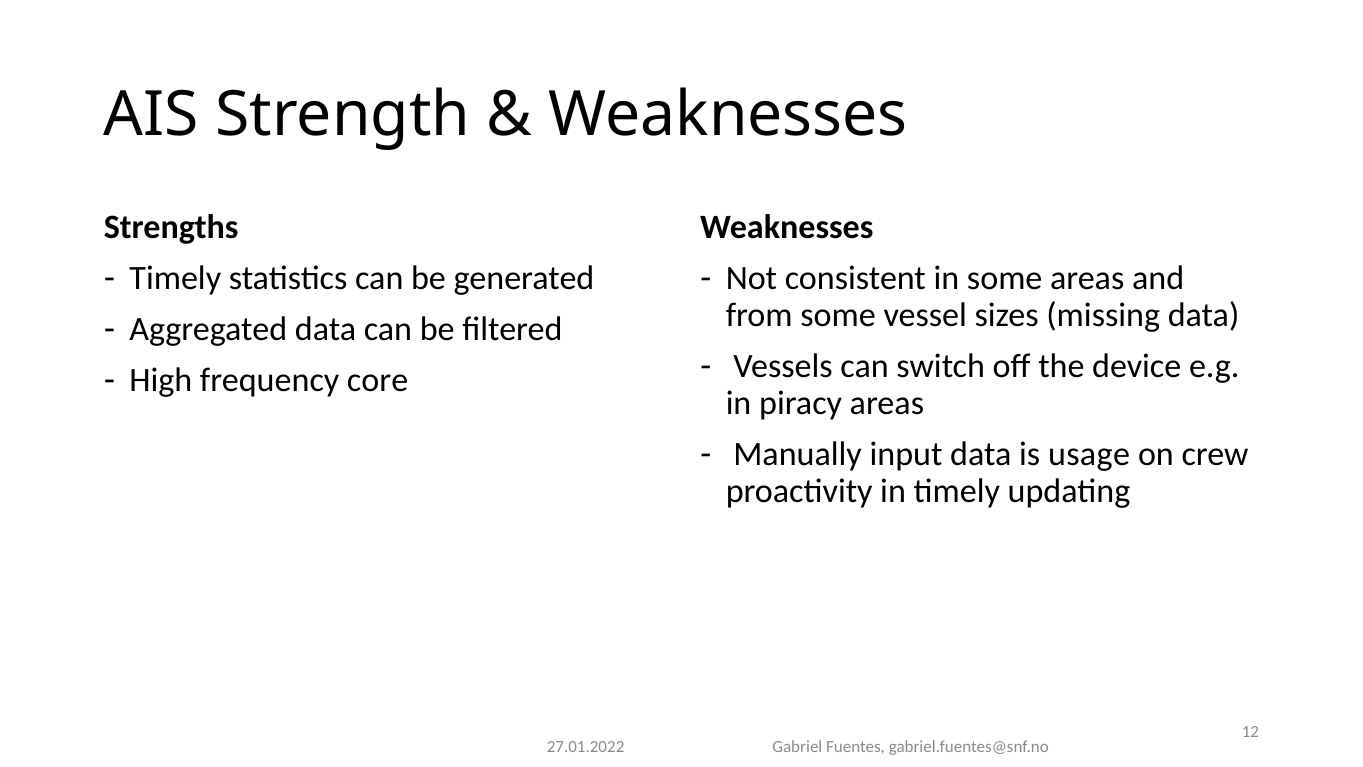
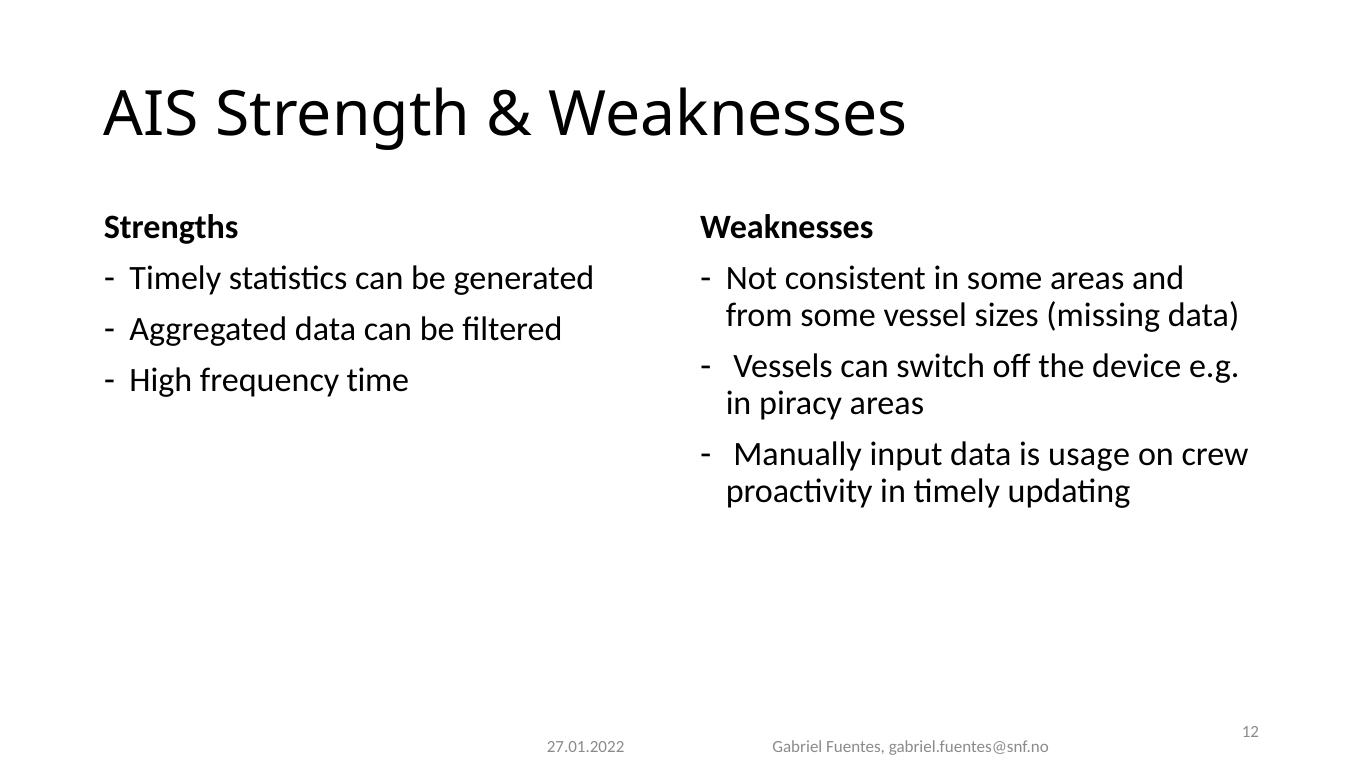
core: core -> time (378, 380)
